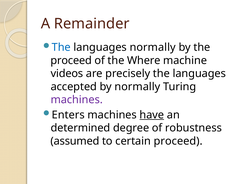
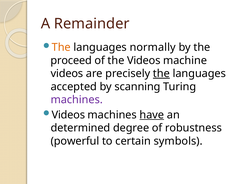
The colour: blue -> orange (61, 47)
the Where: Where -> Videos (144, 60)
the underline: none -> present (161, 73)
by normally: normally -> scanning (137, 87)
Enters: Enters -> Videos (68, 115)
assumed: assumed -> powerful (75, 141)
certain proceed: proceed -> symbols (178, 141)
